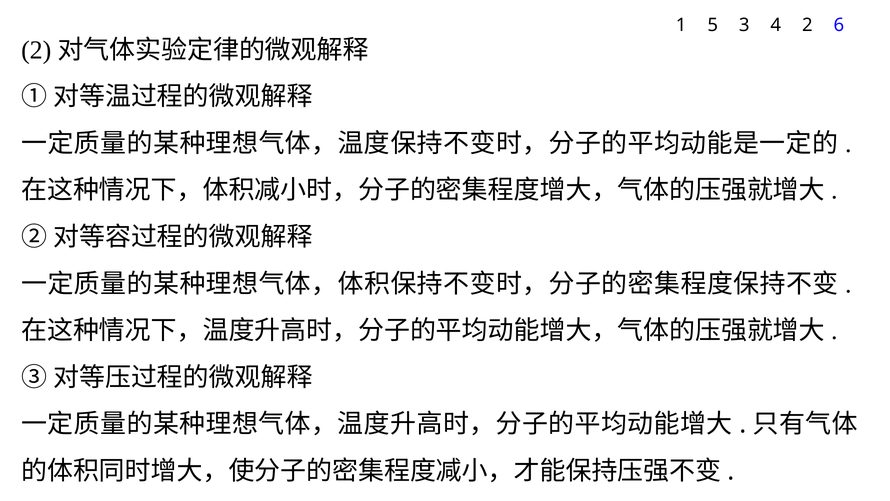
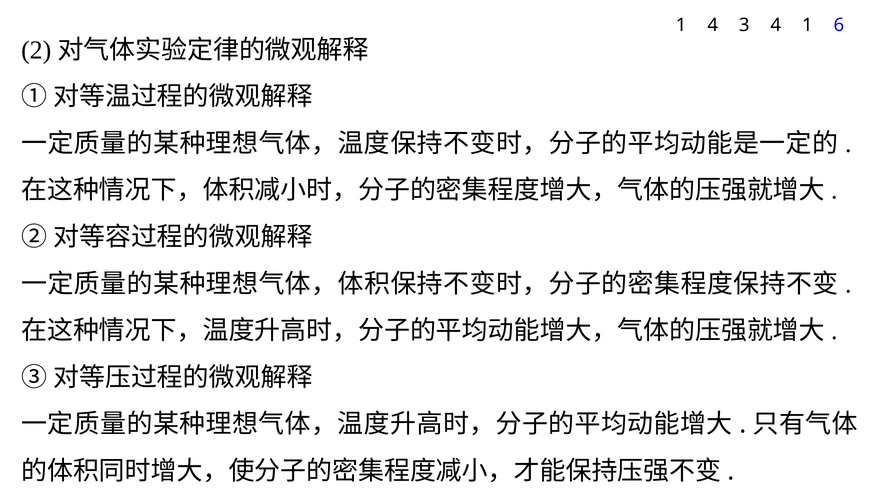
1 5: 5 -> 4 (713, 25)
4 2: 2 -> 1 (807, 25)
